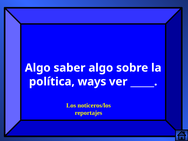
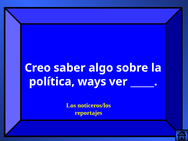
Algo: Algo -> Creo (38, 68)
